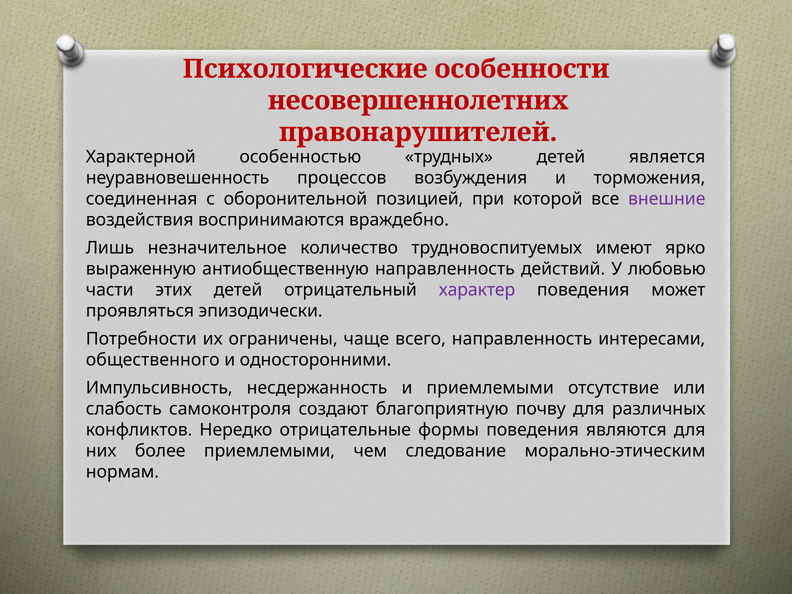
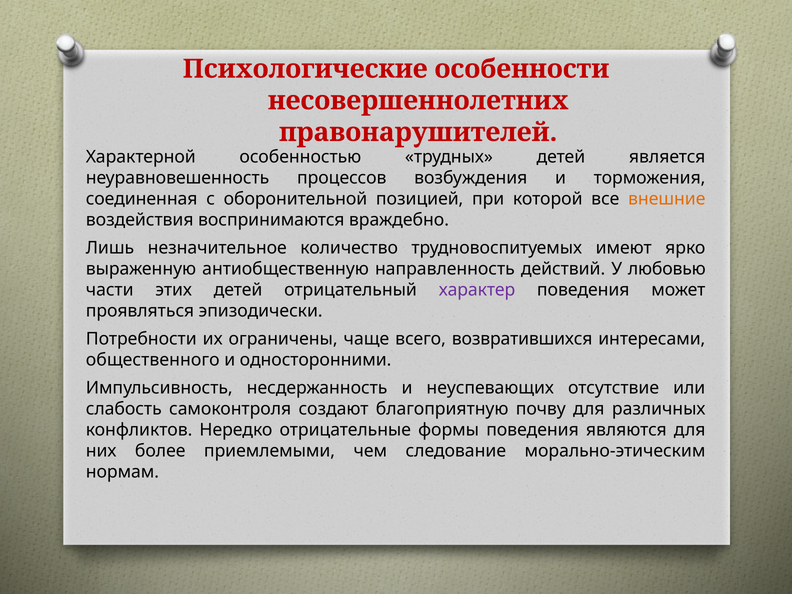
внешние colour: purple -> orange (667, 199)
всего направленность: направленность -> возвратившихся (522, 339)
и приемлемыми: приемлемыми -> неуспевающих (490, 388)
